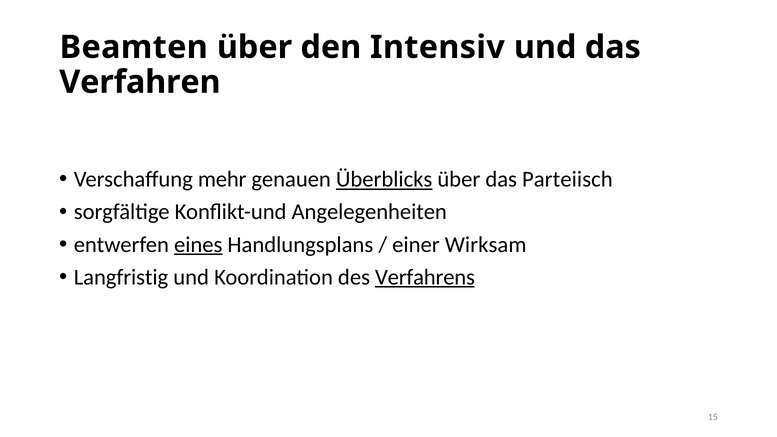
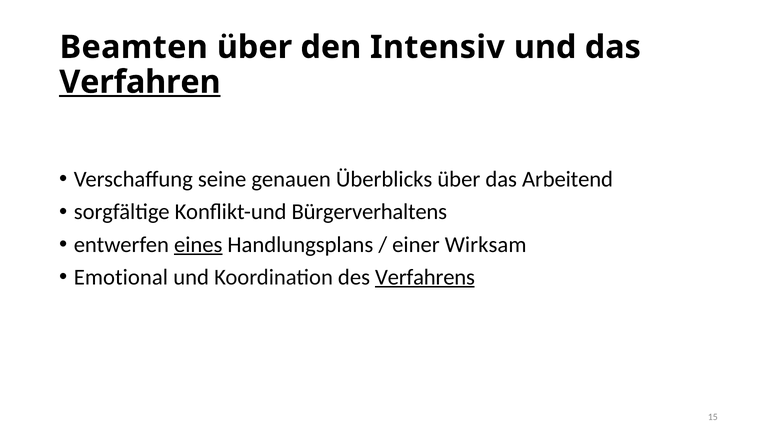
Verfahren underline: none -> present (140, 82)
mehr: mehr -> seine (222, 179)
Überblicks underline: present -> none (384, 179)
Parteiisch: Parteiisch -> Arbeitend (568, 179)
Angelegenheiten: Angelegenheiten -> Bürgerverhaltens (369, 212)
Langfristig: Langfristig -> Emotional (121, 277)
